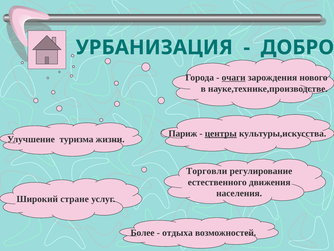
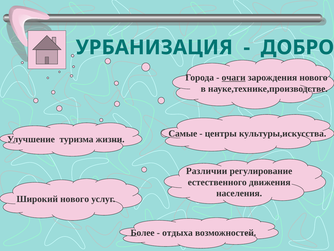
Париж: Париж -> Самые (183, 133)
центры underline: present -> none (221, 133)
Торговли: Торговли -> Различии (207, 171)
Широкий стране: стране -> нового (75, 199)
